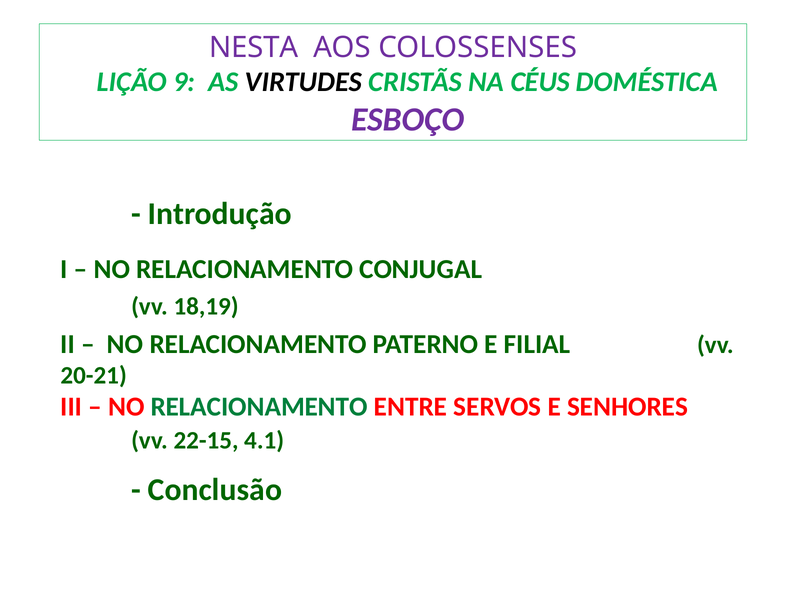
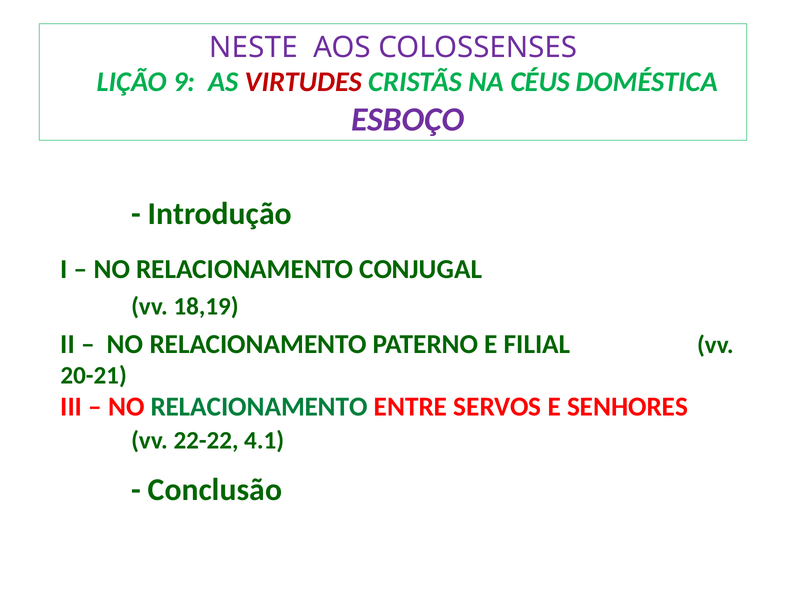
NESTA: NESTA -> NESTE (253, 47)
VIRTUDES colour: black -> red (303, 82)
22-15: 22-15 -> 22-22 (206, 440)
